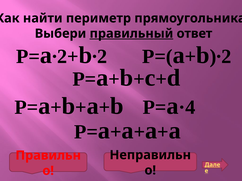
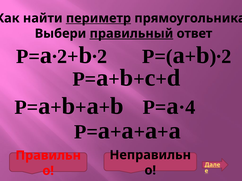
периметр underline: none -> present (98, 18)
